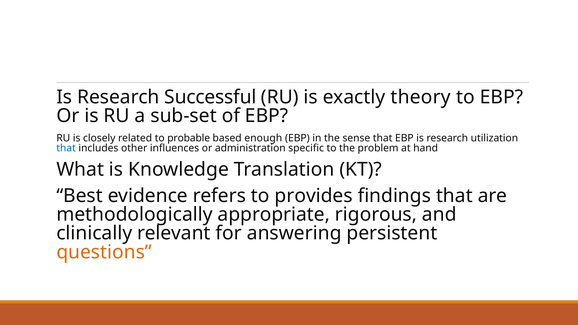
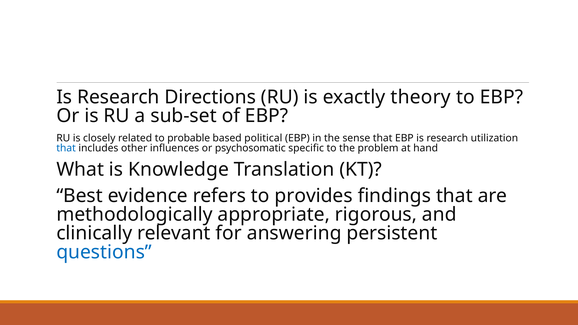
Successful: Successful -> Directions (210, 97)
enough: enough -> political (263, 138)
administration: administration -> psychosomatic (250, 148)
questions colour: orange -> blue (104, 252)
